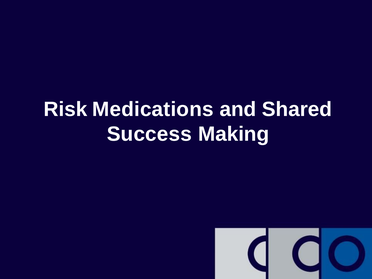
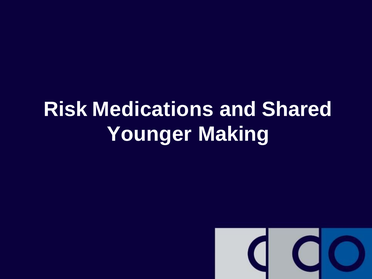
Success: Success -> Younger (149, 134)
